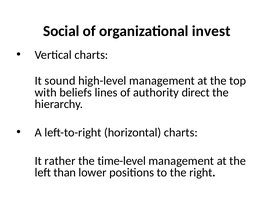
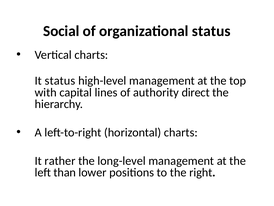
organizational invest: invest -> status (211, 31)
It sound: sound -> status (60, 80)
beliefs: beliefs -> capital (76, 92)
time-level: time-level -> long-level (122, 160)
